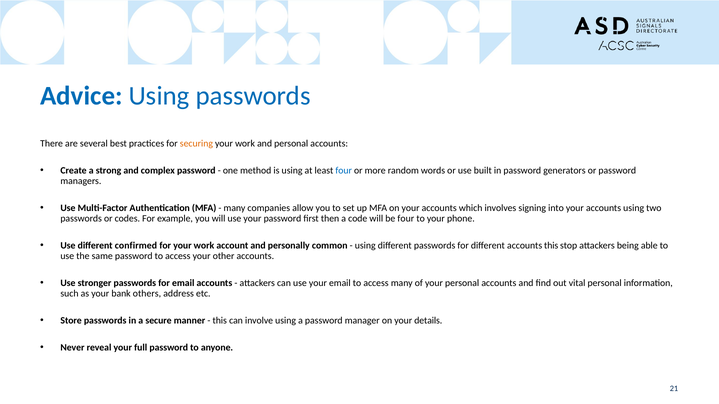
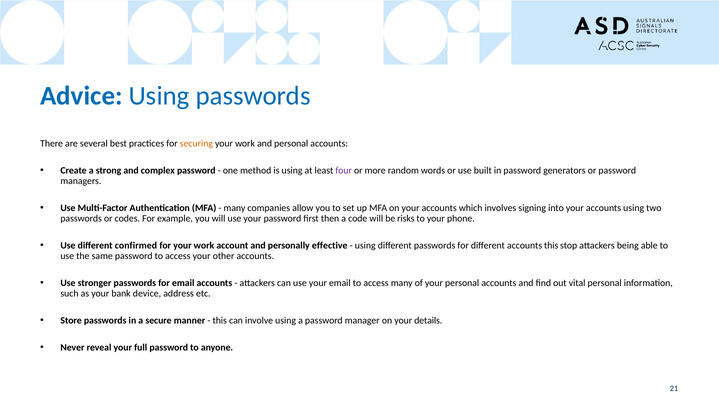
four colour: blue -> purple (344, 171)
be four: four -> risks (406, 219)
common: common -> effective (330, 246)
others: others -> device (147, 294)
